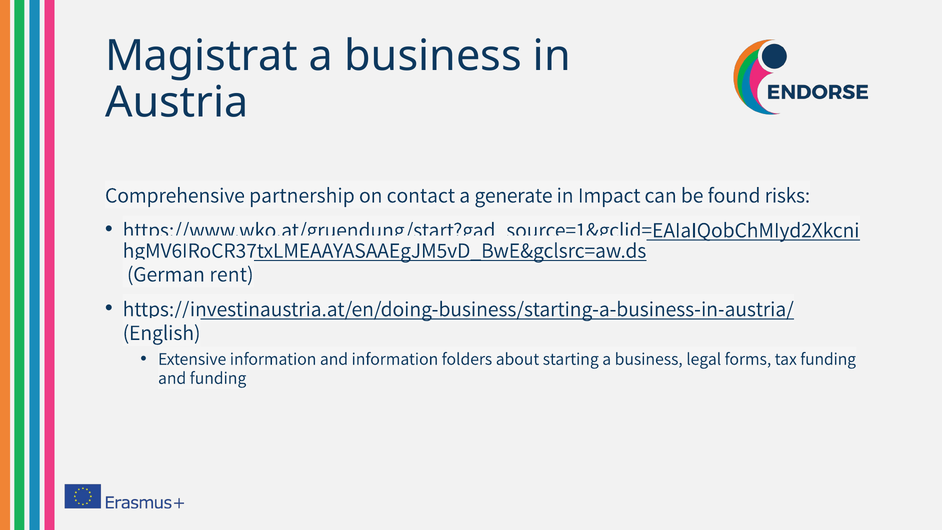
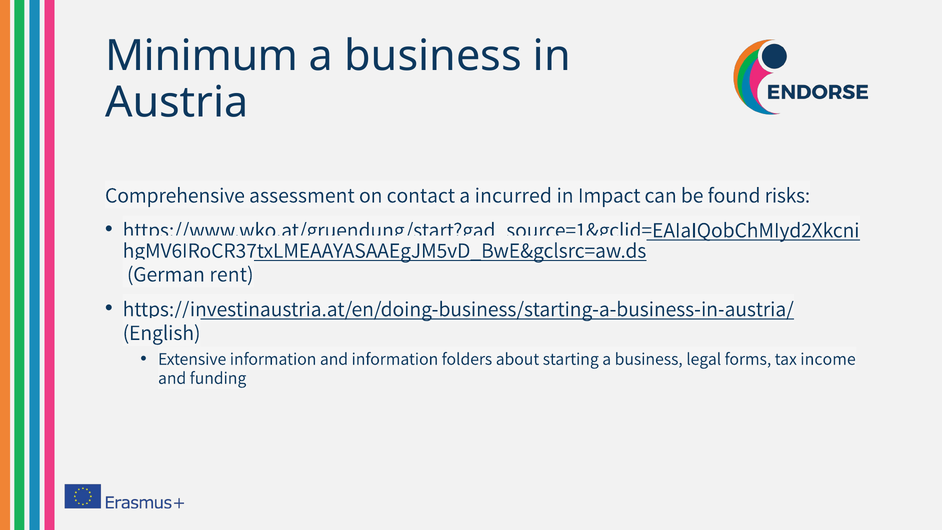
Magistrat: Magistrat -> Minimum (202, 56)
partnership: partnership -> assessment (302, 195)
generate: generate -> incurred (513, 195)
tax funding: funding -> income (828, 359)
